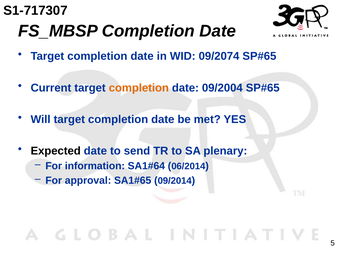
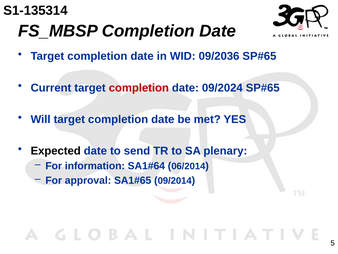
S1-717307: S1-717307 -> S1-135314 (35, 10)
09/2074: 09/2074 -> 09/2036 (219, 56)
completion colour: orange -> red (139, 88)
09/2004: 09/2004 -> 09/2024 (222, 88)
